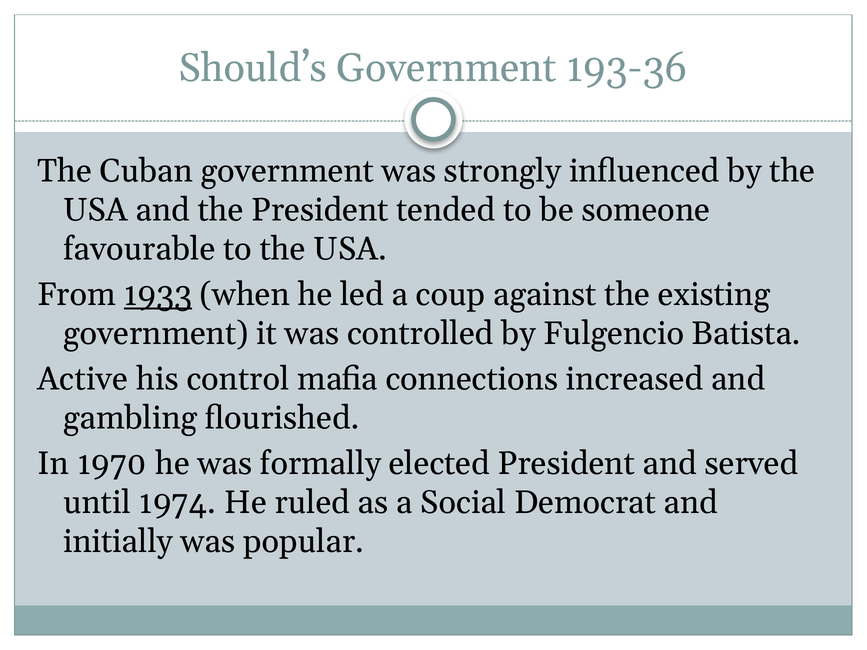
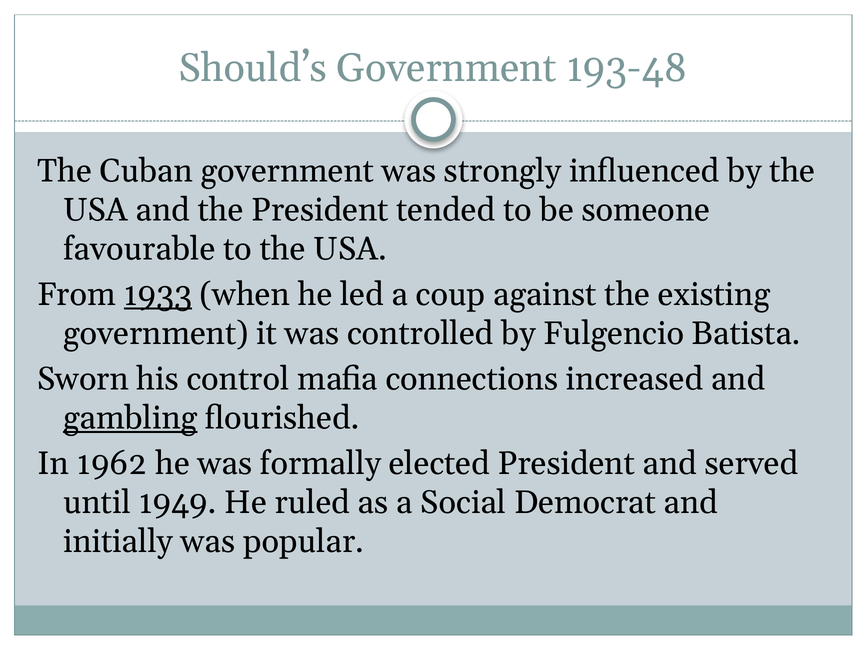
193-36: 193-36 -> 193-48 (627, 68)
Active: Active -> Sworn (83, 379)
gambling underline: none -> present (130, 418)
1970: 1970 -> 1962 (112, 464)
1974: 1974 -> 1949 (178, 503)
